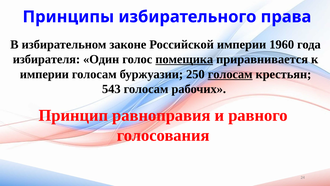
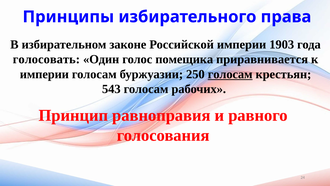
1960: 1960 -> 1903 (282, 44)
избирателя: избирателя -> голосовать (46, 59)
помещика underline: present -> none (184, 59)
